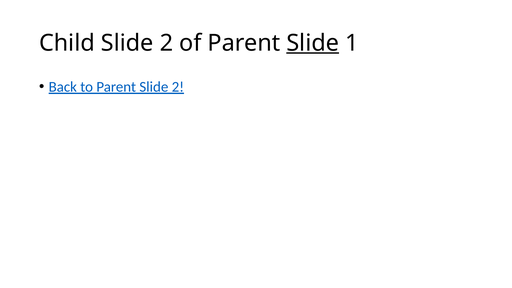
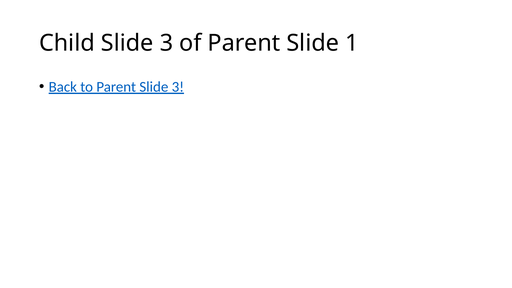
Child Slide 2: 2 -> 3 (166, 43)
Slide underline: present -> none (313, 43)
Parent Slide 2: 2 -> 3 (178, 87)
